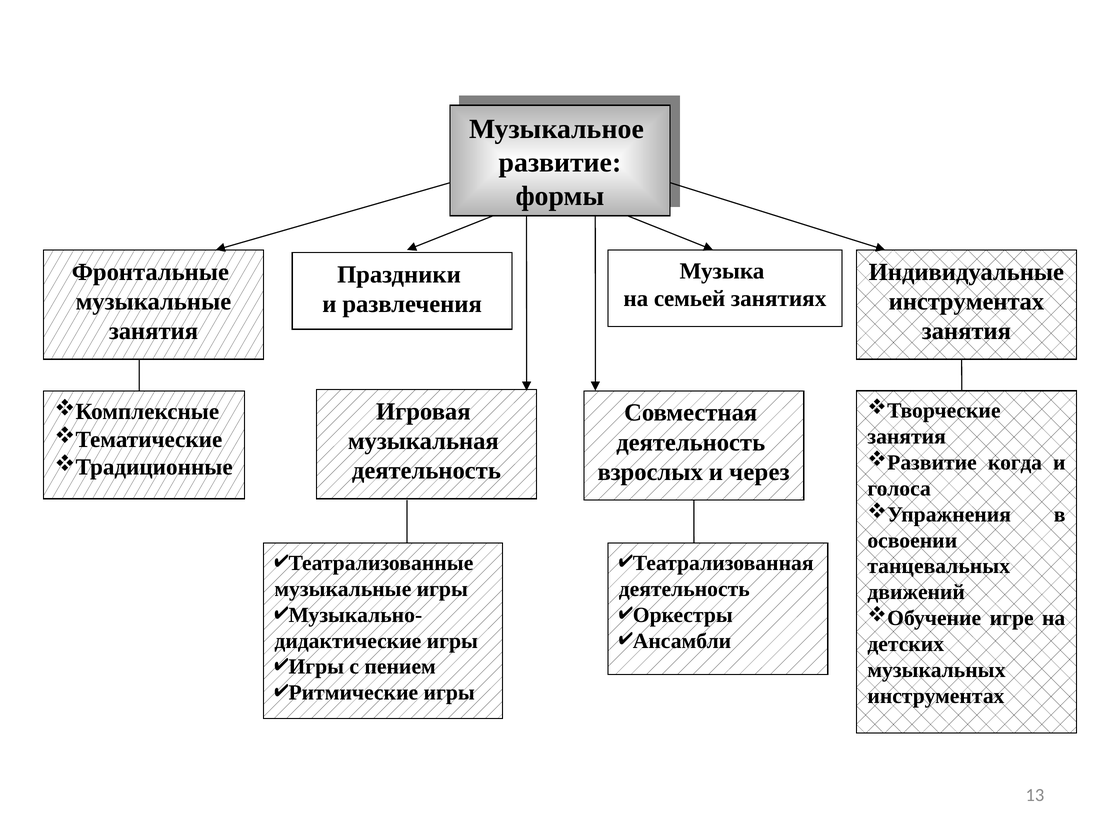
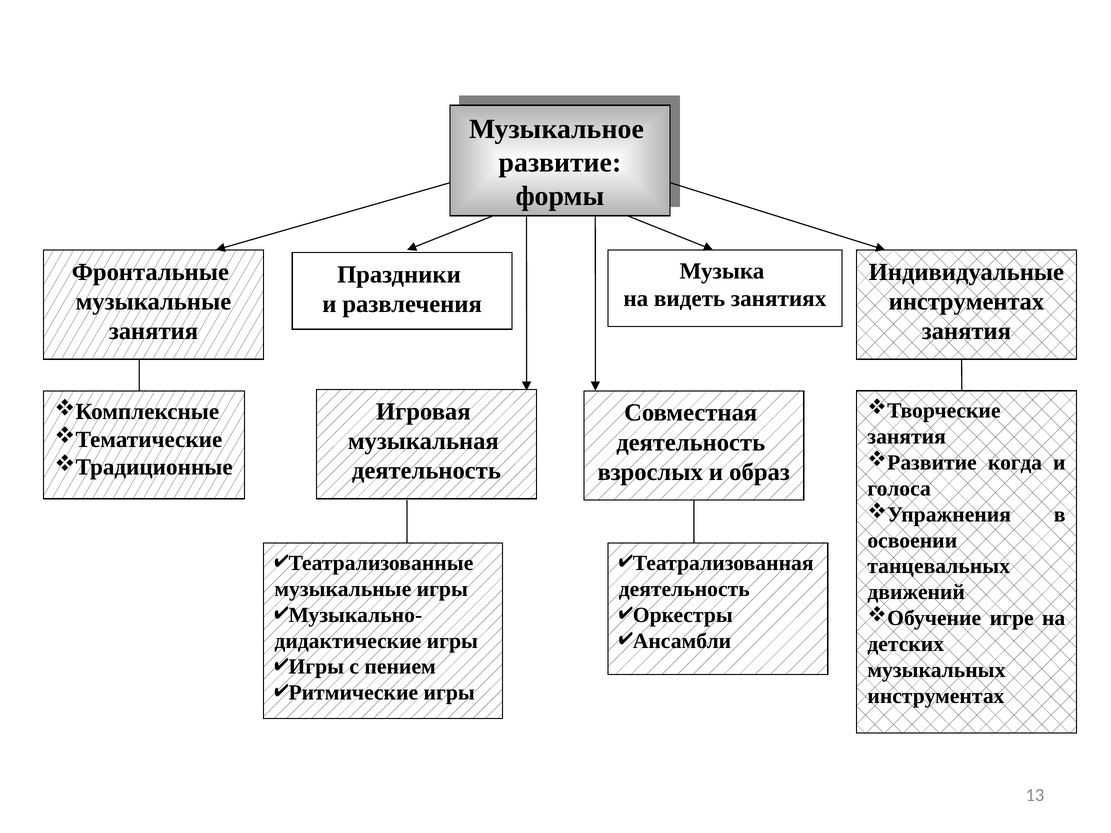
семьей: семьей -> видеть (690, 299)
через: через -> образ (760, 472)
